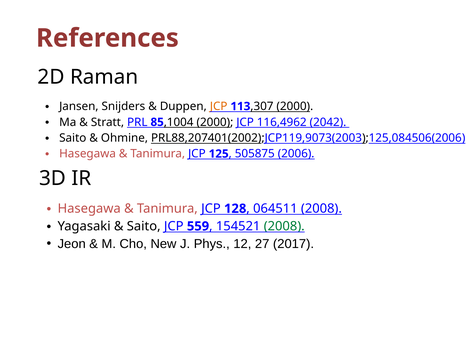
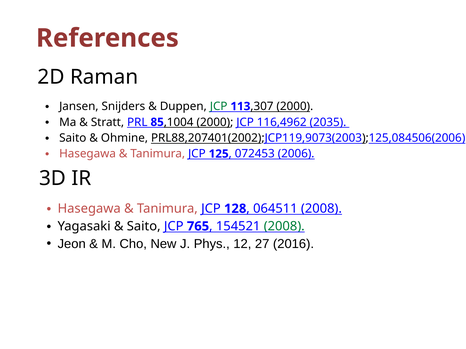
JCP colour: orange -> green (219, 106)
2042: 2042 -> 2035 (328, 122)
505875: 505875 -> 072453 (255, 154)
559: 559 -> 765 (198, 227)
2017: 2017 -> 2016 (294, 244)
